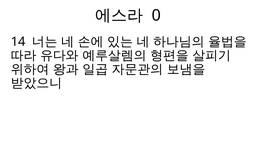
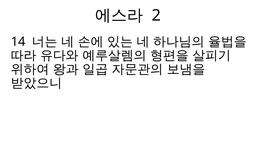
0: 0 -> 2 (156, 15)
